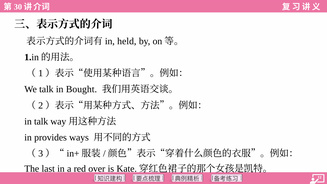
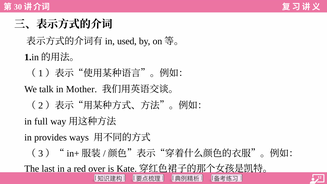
held: held -> used (127, 41)
Bought: Bought -> Mother (81, 89)
in talk: talk -> full (41, 121)
